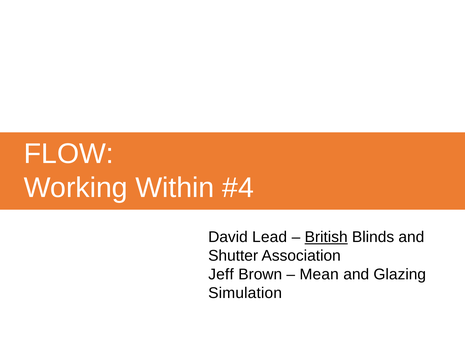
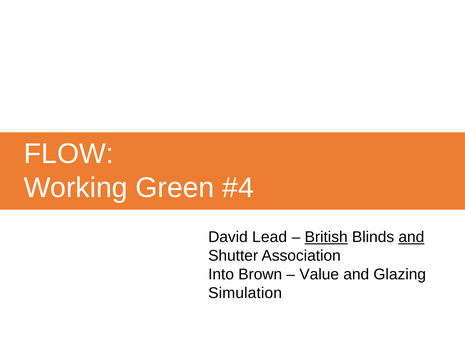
Within: Within -> Green (175, 188)
and underline: none -> present (411, 237)
Jeff: Jeff -> Into (221, 274)
Mean: Mean -> Value (319, 274)
